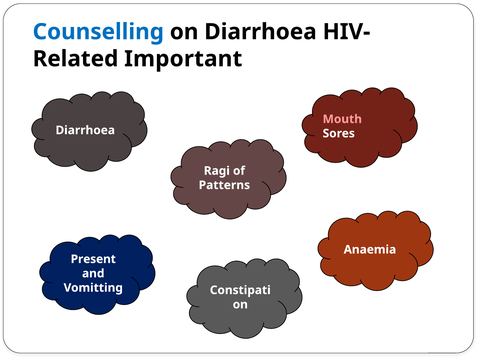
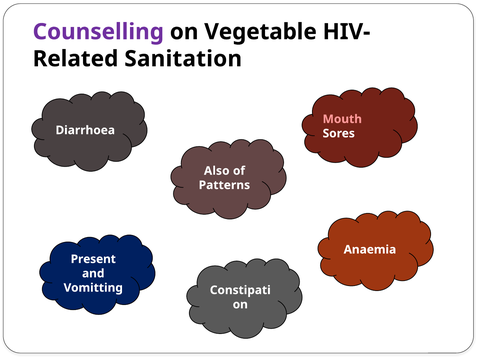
Counselling colour: blue -> purple (98, 32)
on Diarrhoea: Diarrhoea -> Vegetable (261, 32)
Important: Important -> Sanitation (183, 59)
Ragi: Ragi -> Also (217, 171)
